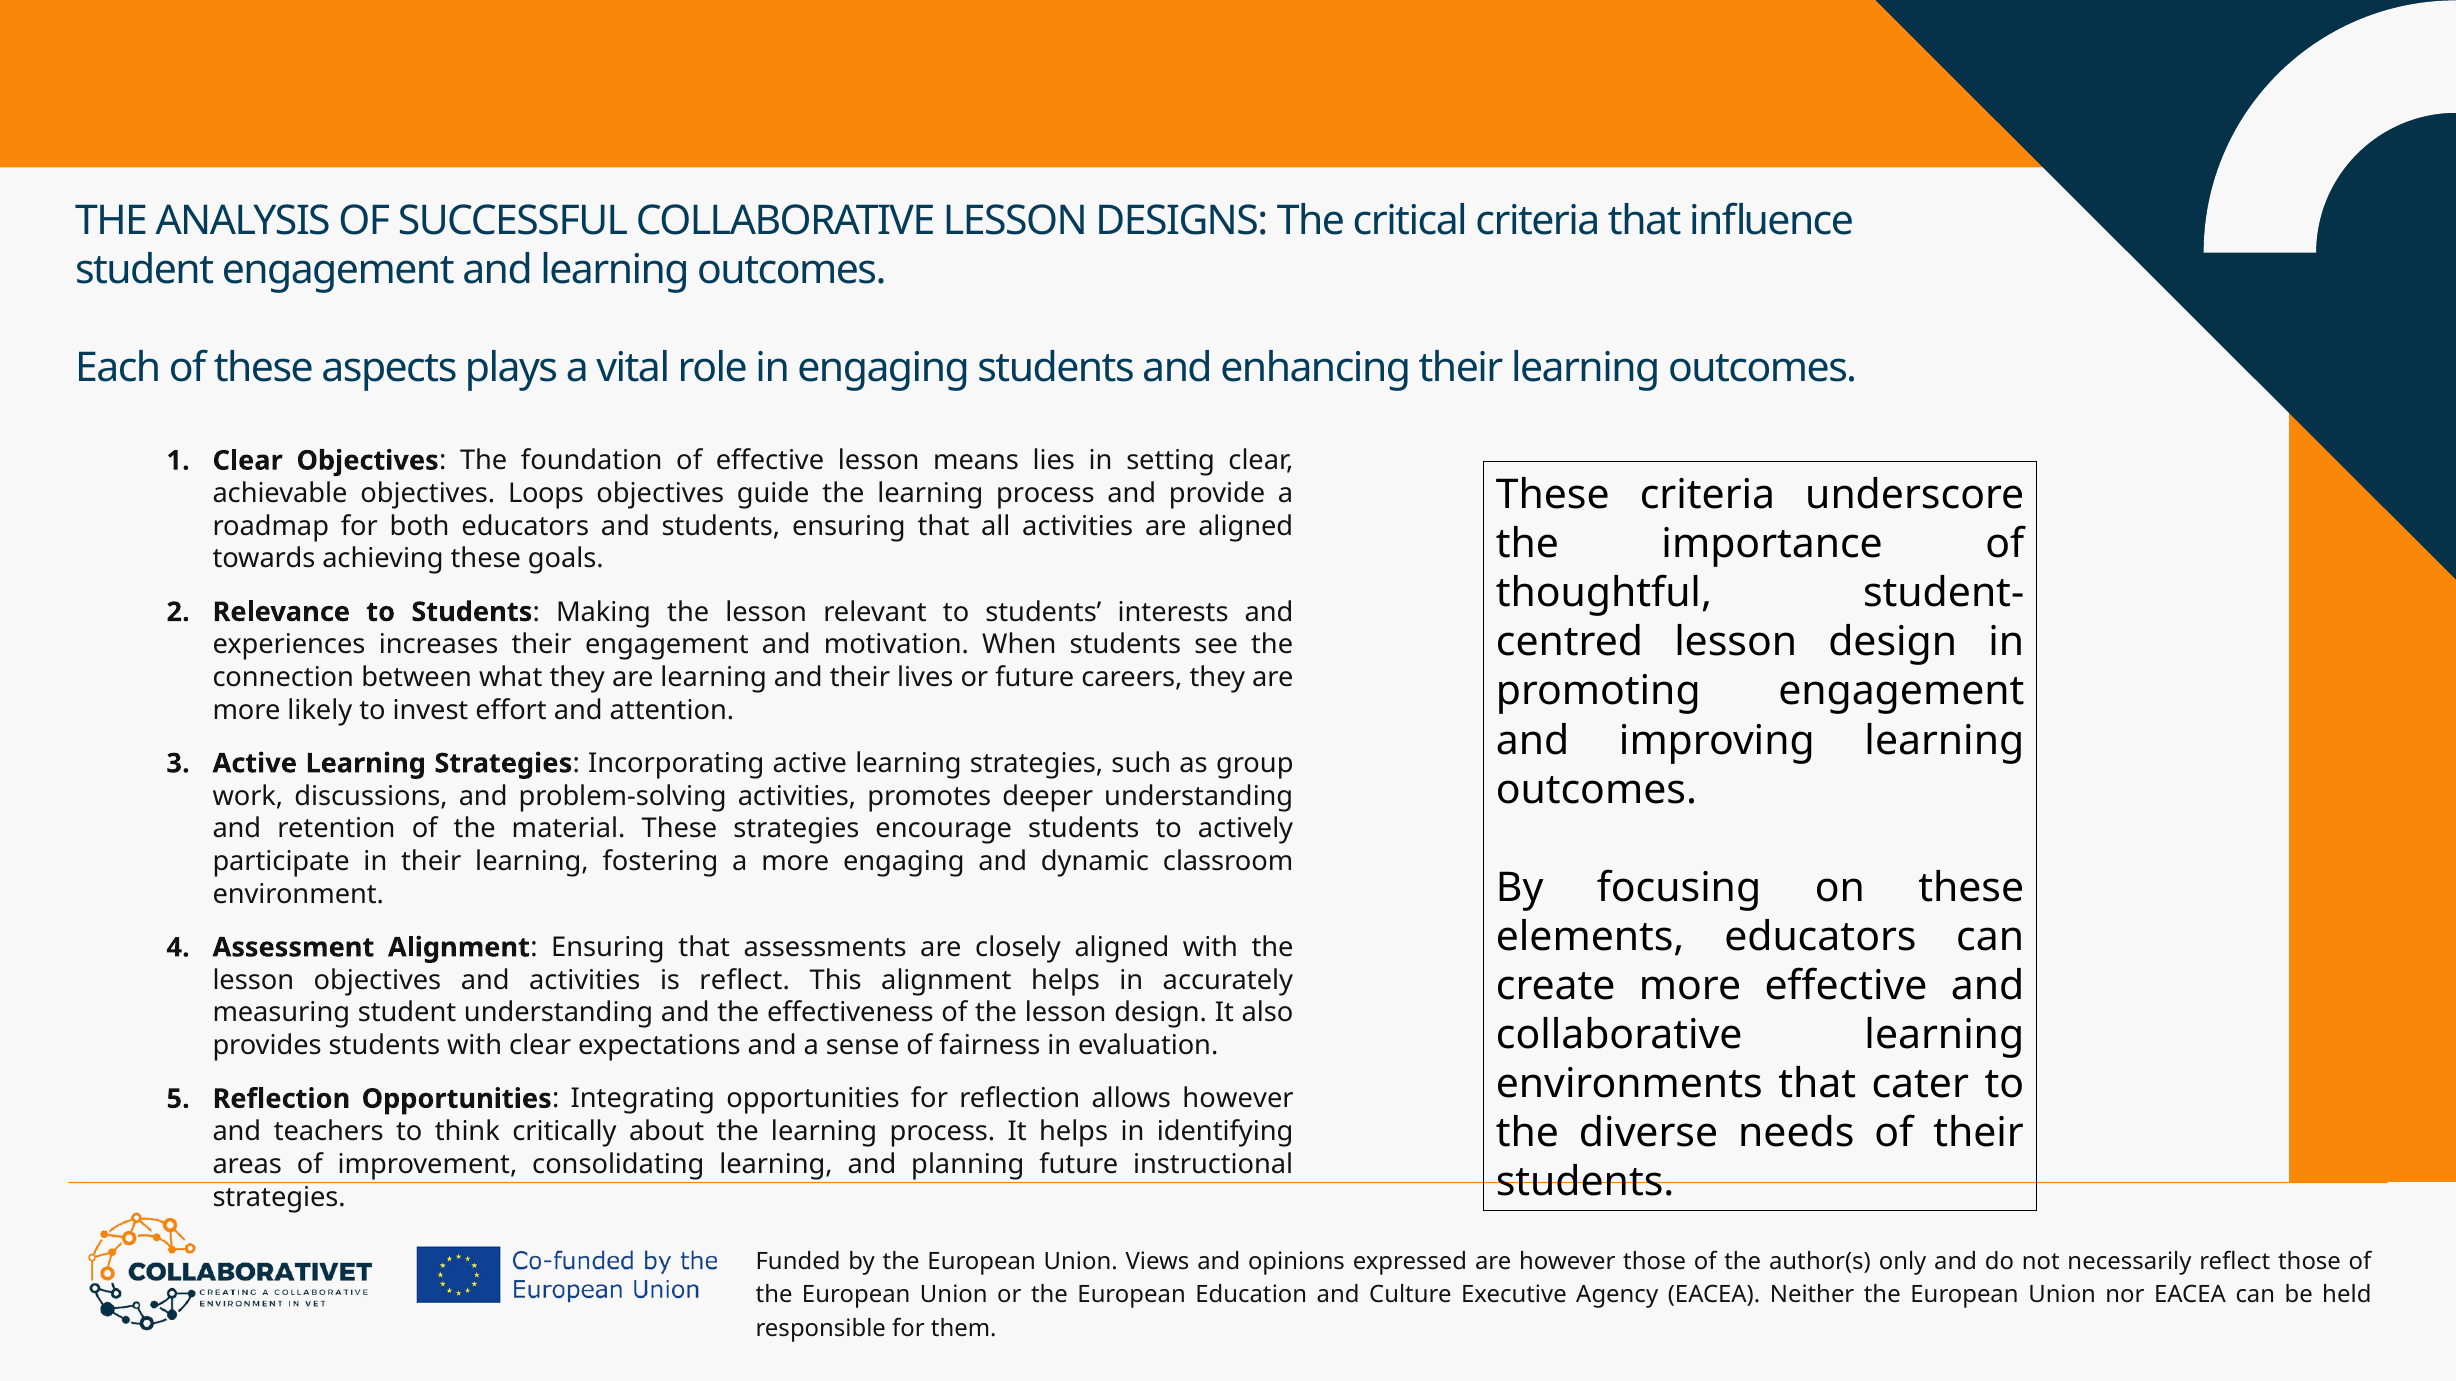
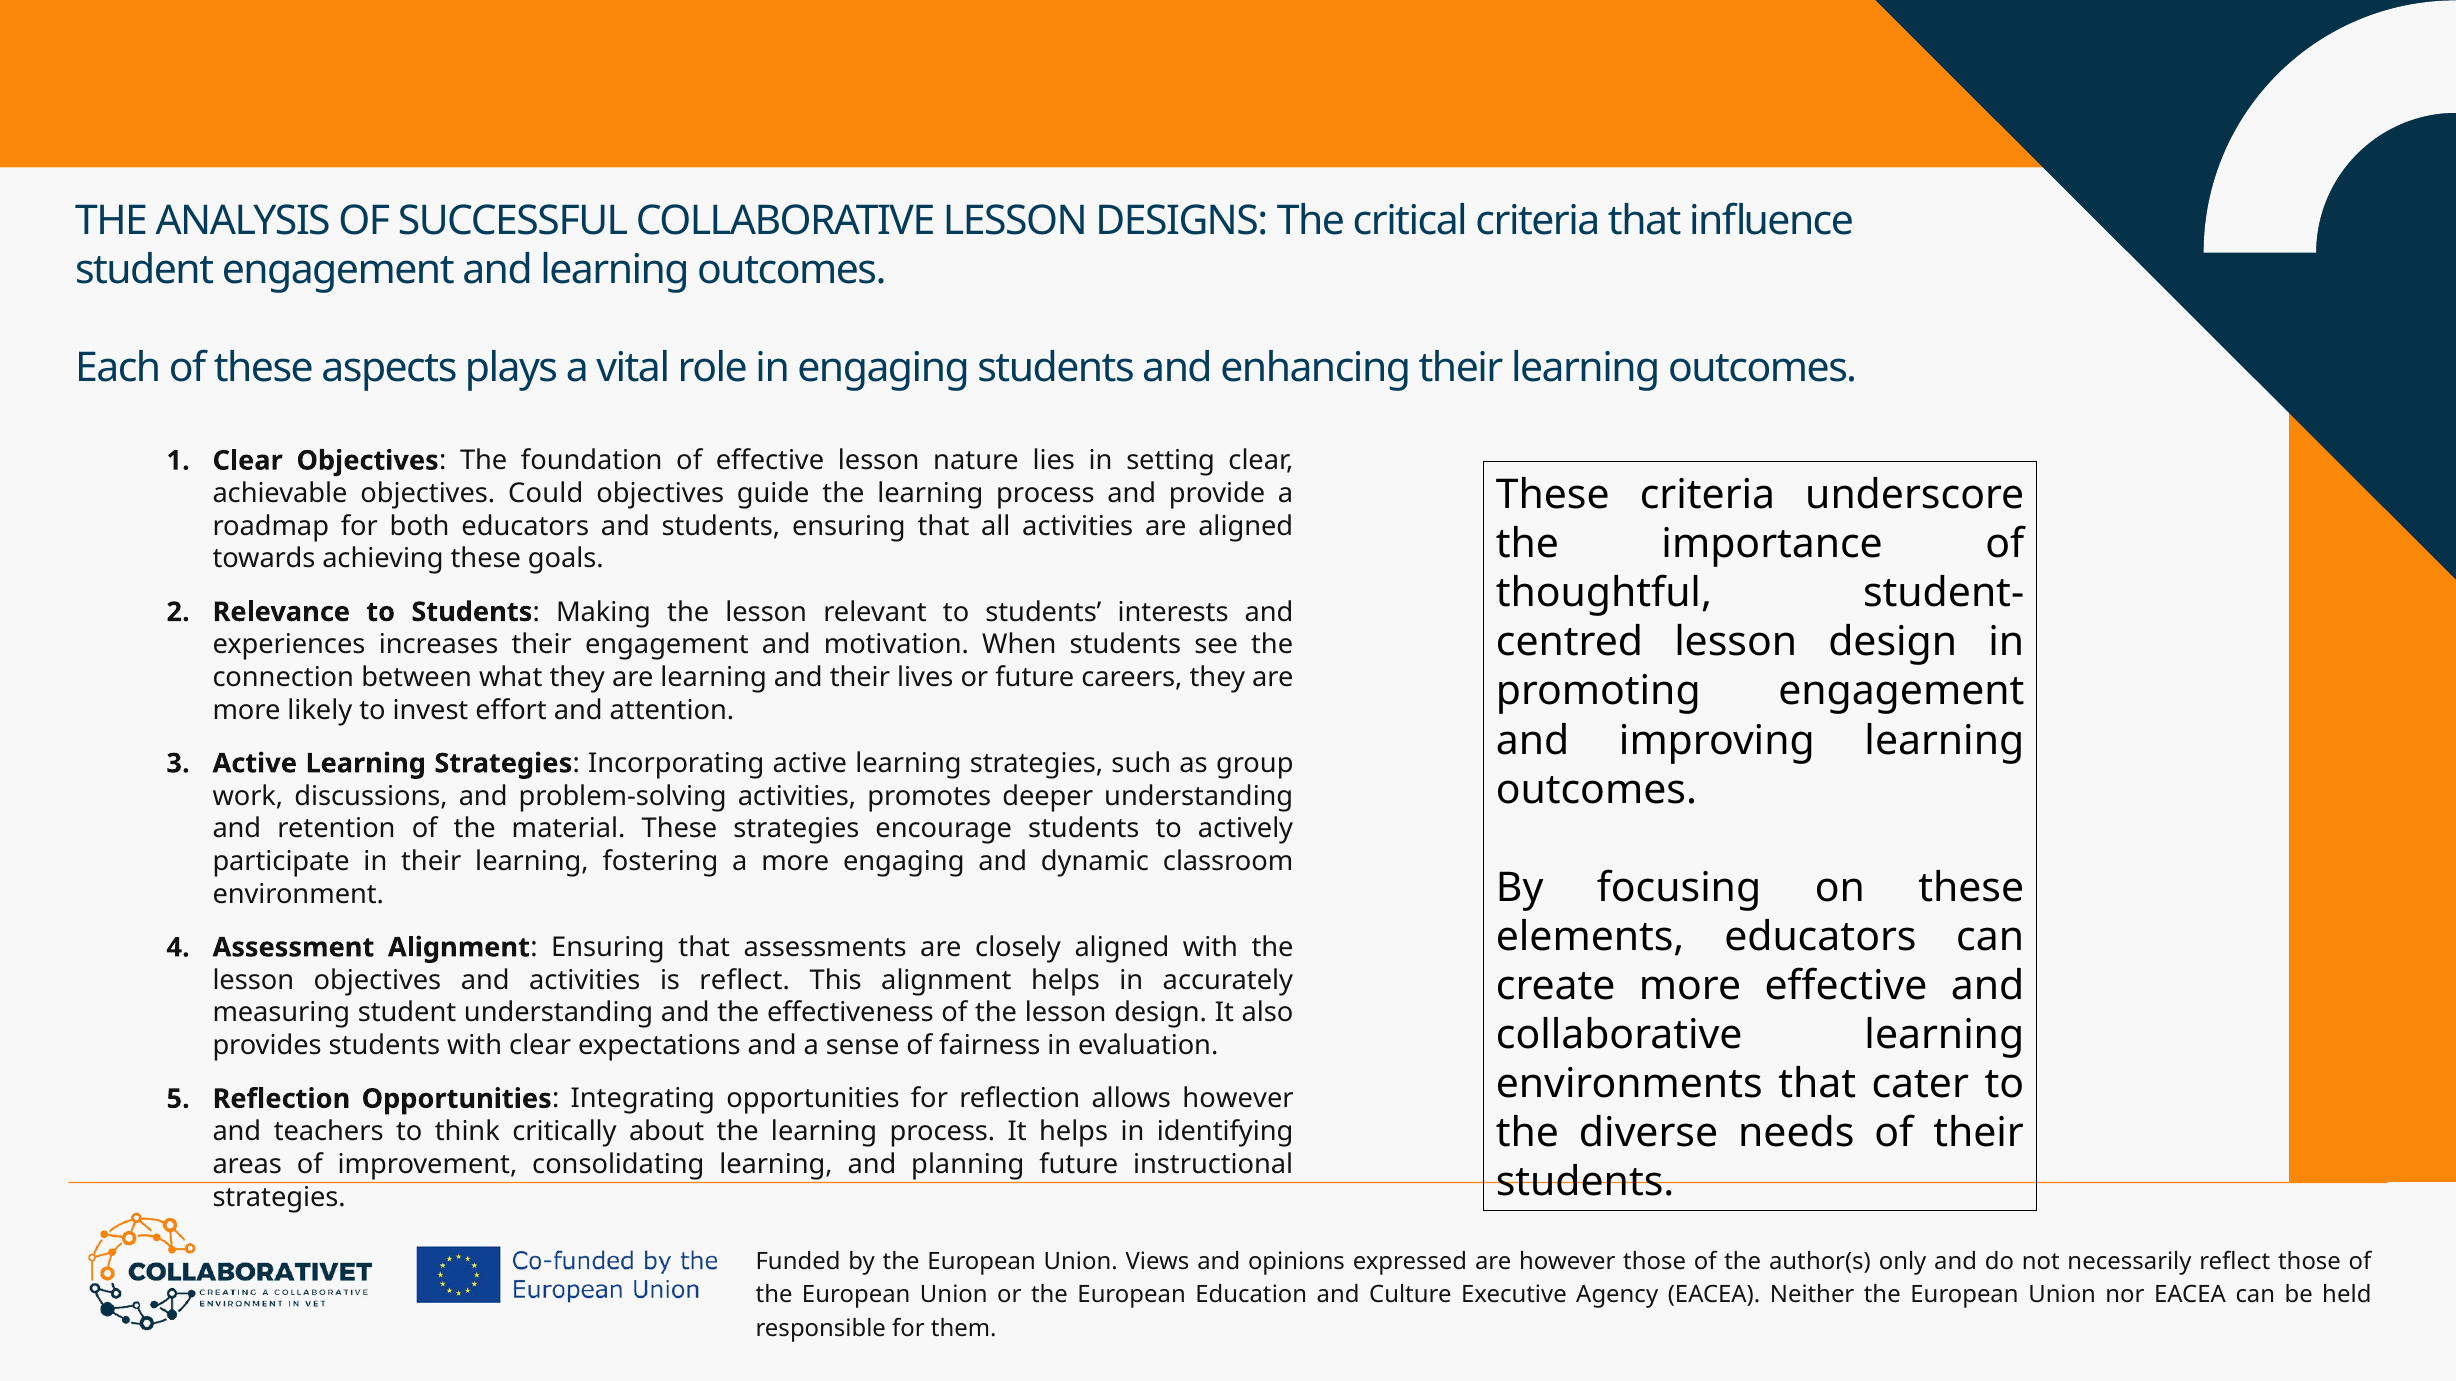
means: means -> nature (976, 461)
Loops: Loops -> Could (546, 494)
